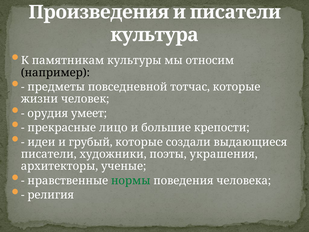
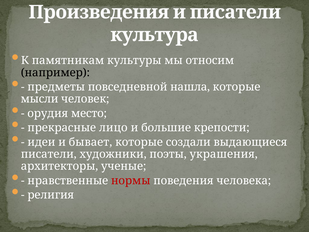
тотчас: тотчас -> нашла (190, 87)
жизни: жизни -> мысли (40, 99)
умеет: умеет -> место (89, 113)
грубый: грубый -> бывает (90, 142)
нормы colour: green -> red (131, 180)
